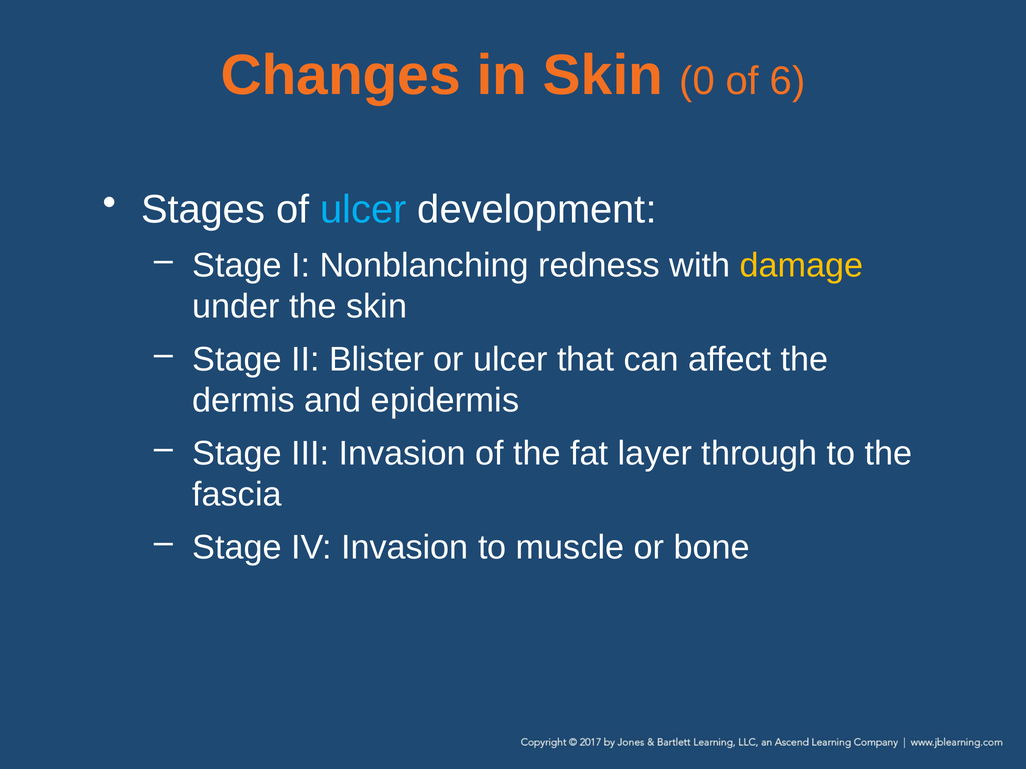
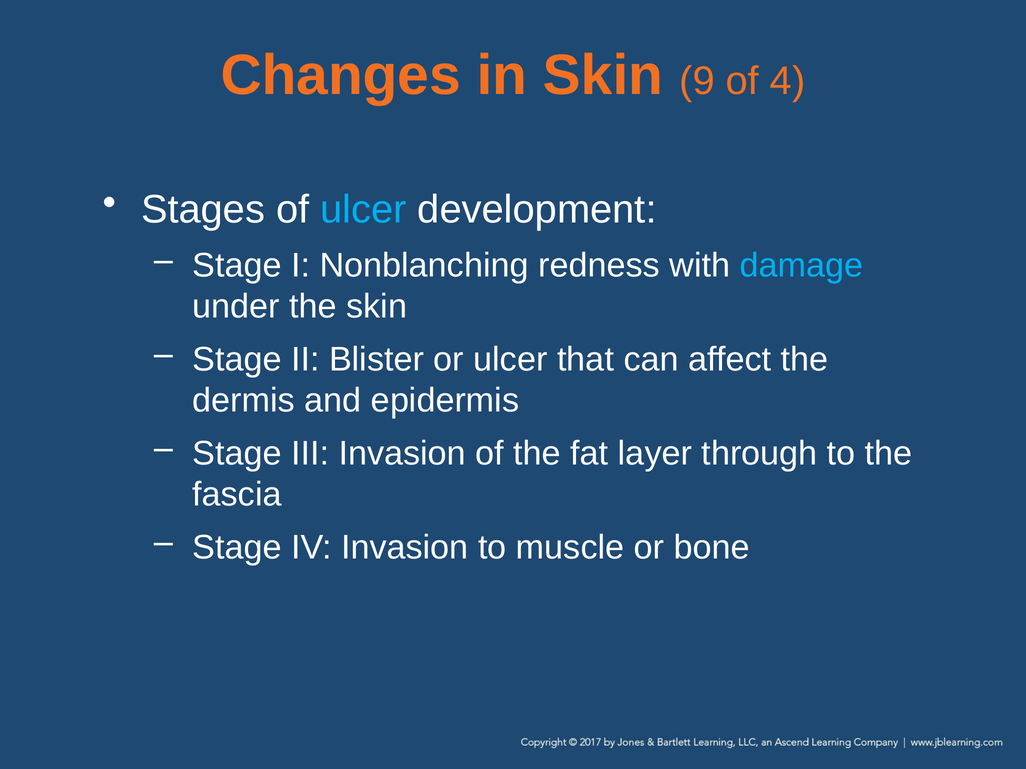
0: 0 -> 9 (697, 81)
6: 6 -> 4 (788, 81)
damage colour: yellow -> light blue (801, 266)
